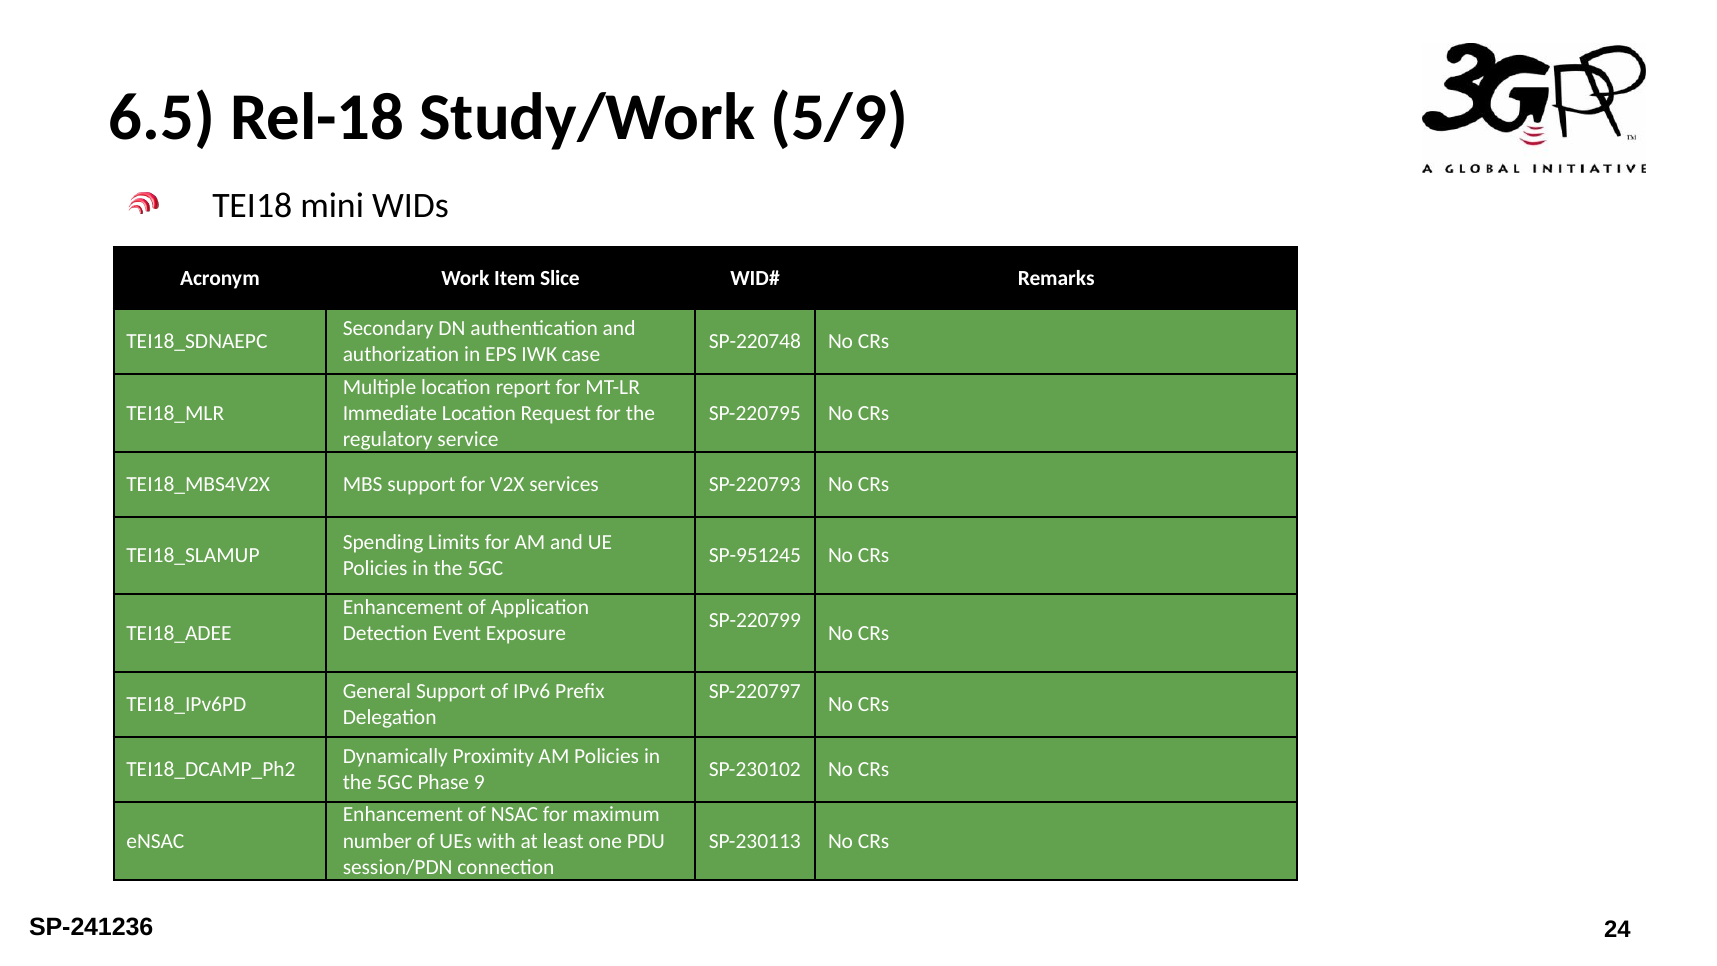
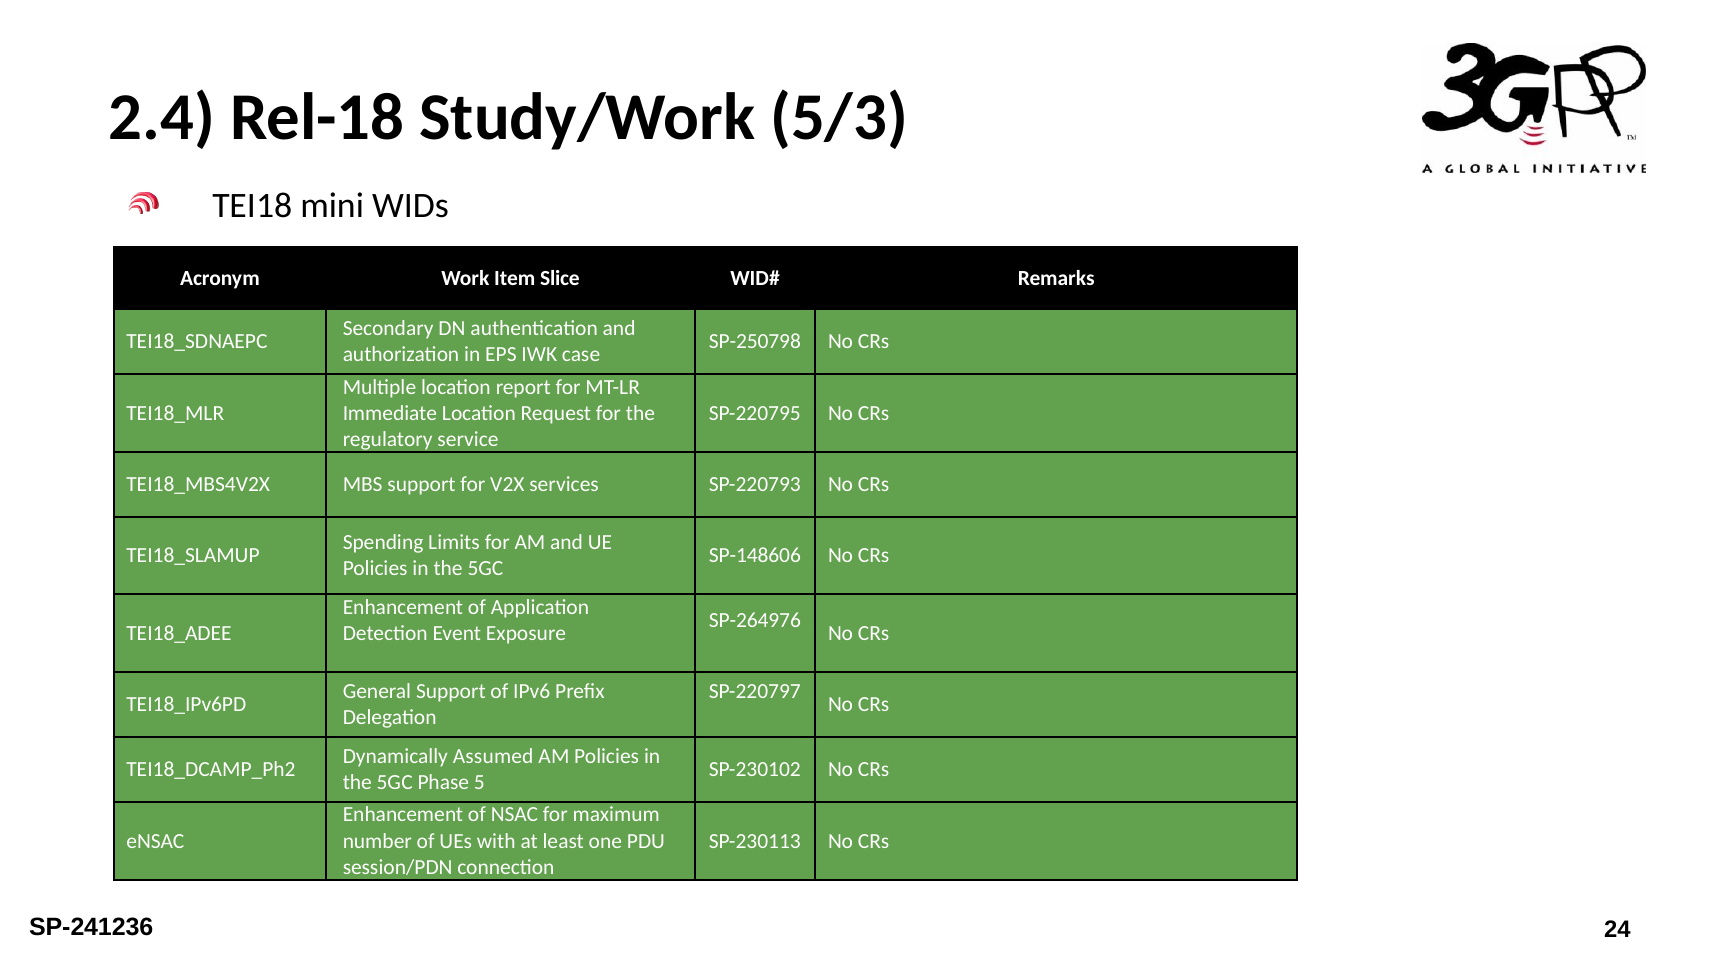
6.5: 6.5 -> 2.4 (162, 117)
5/9: 5/9 -> 5/3 (839, 117)
SP-220748: SP-220748 -> SP-250798 (755, 342)
SP-951245: SP-951245 -> SP-148606 (755, 555)
SP-220799: SP-220799 -> SP-264976 (755, 620)
Proximity: Proximity -> Assumed (493, 756)
9: 9 -> 5 (479, 782)
